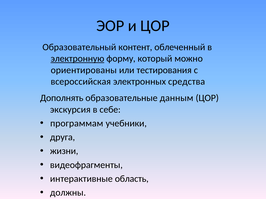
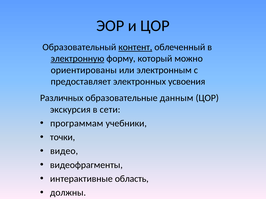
контент underline: none -> present (135, 47)
тестирования: тестирования -> электронным (164, 70)
всероссийская: всероссийская -> предоставляет (81, 82)
средства: средства -> усвоения (187, 82)
Дополнять: Дополнять -> Различных (62, 98)
себе: себе -> сети (110, 110)
друга: друга -> точки (63, 138)
жизни: жизни -> видео (64, 151)
